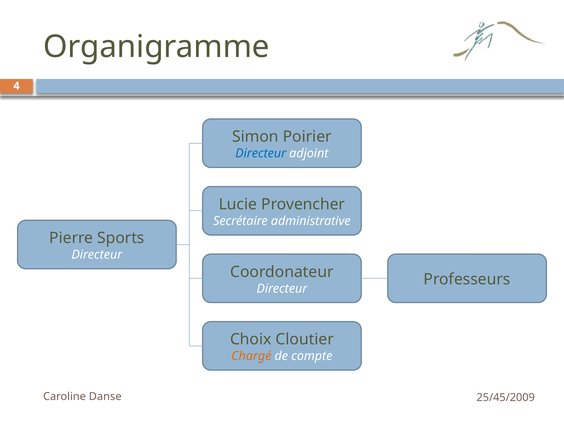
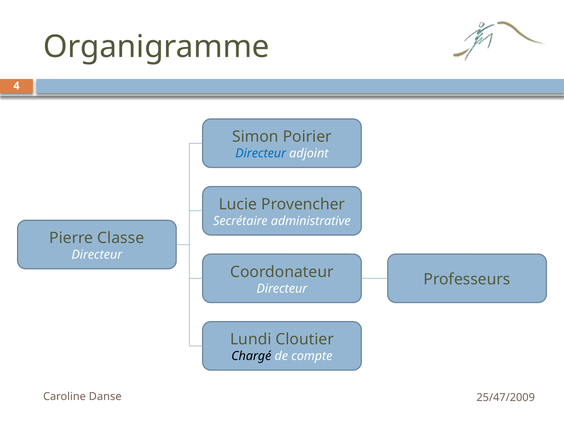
Sports: Sports -> Classe (121, 238)
Choix: Choix -> Lundi (251, 339)
Chargé colour: orange -> black (251, 356)
25/45/2009: 25/45/2009 -> 25/47/2009 (506, 397)
